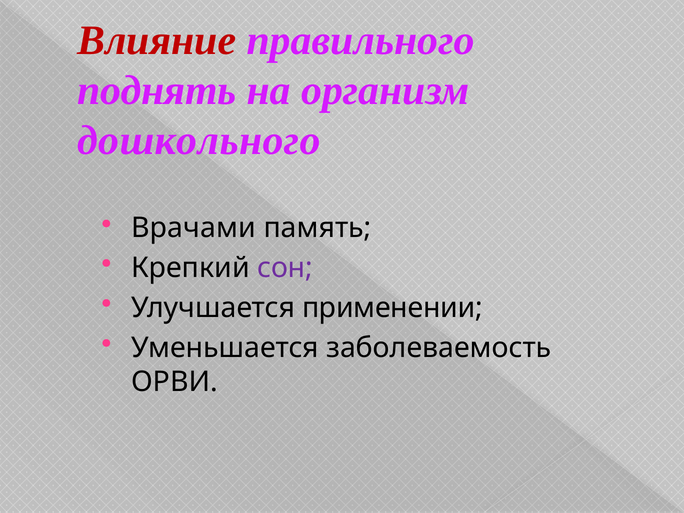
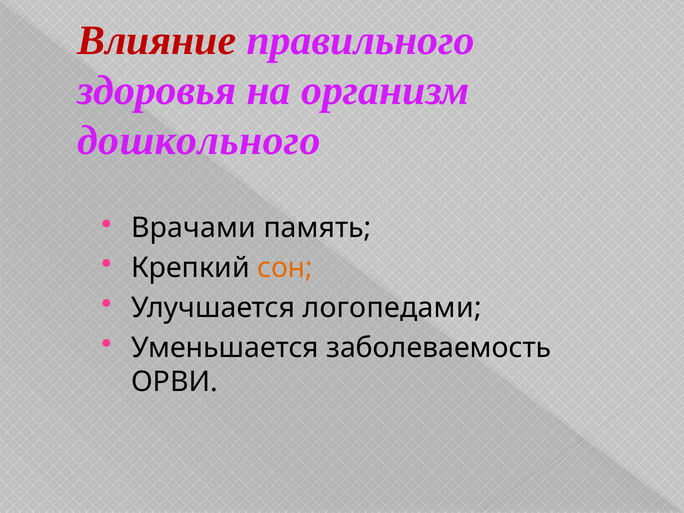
поднять: поднять -> здоровья (157, 90)
сон colour: purple -> orange (285, 268)
применении: применении -> логопедами (392, 308)
